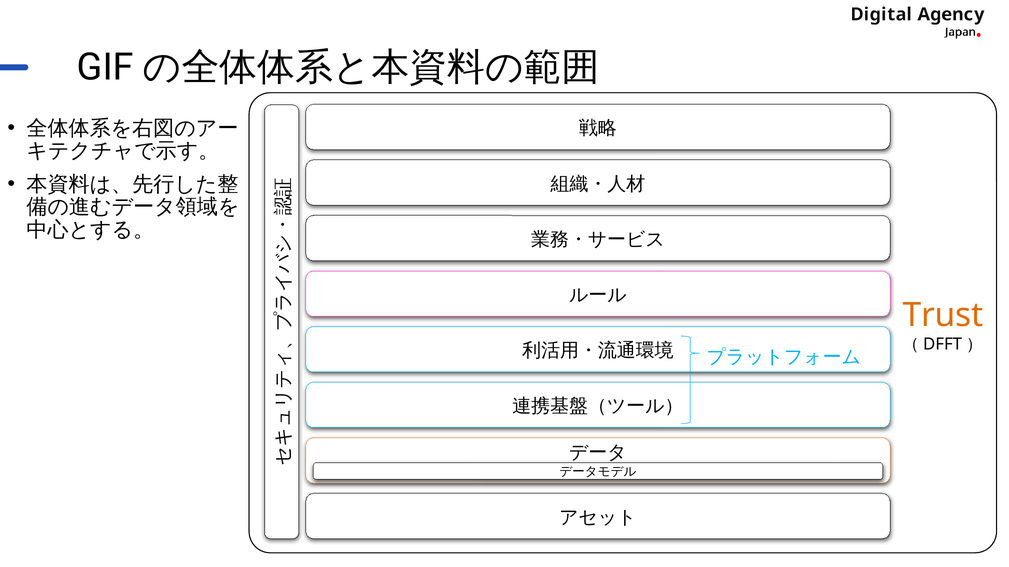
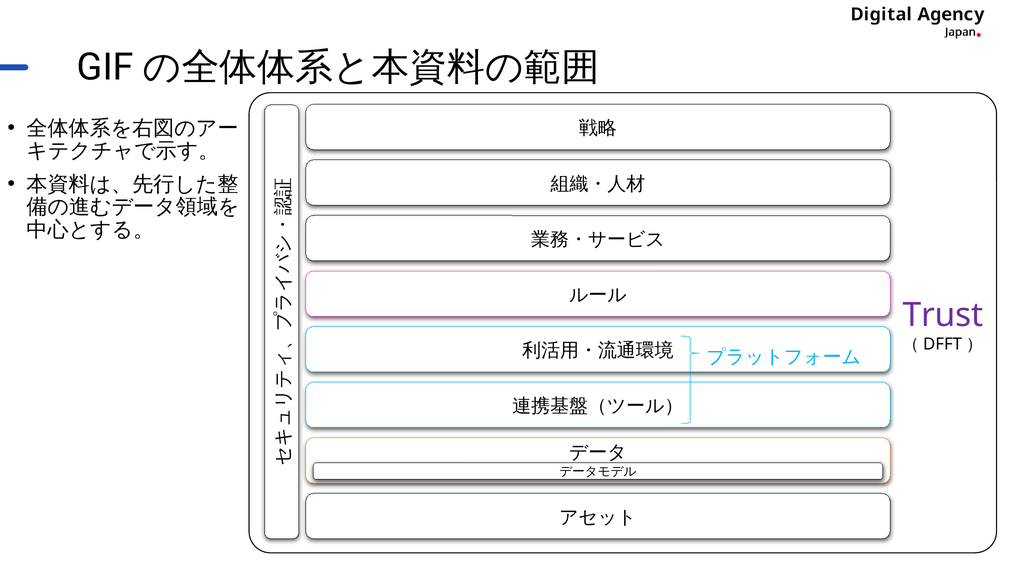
Trust colour: orange -> purple (943, 315)
